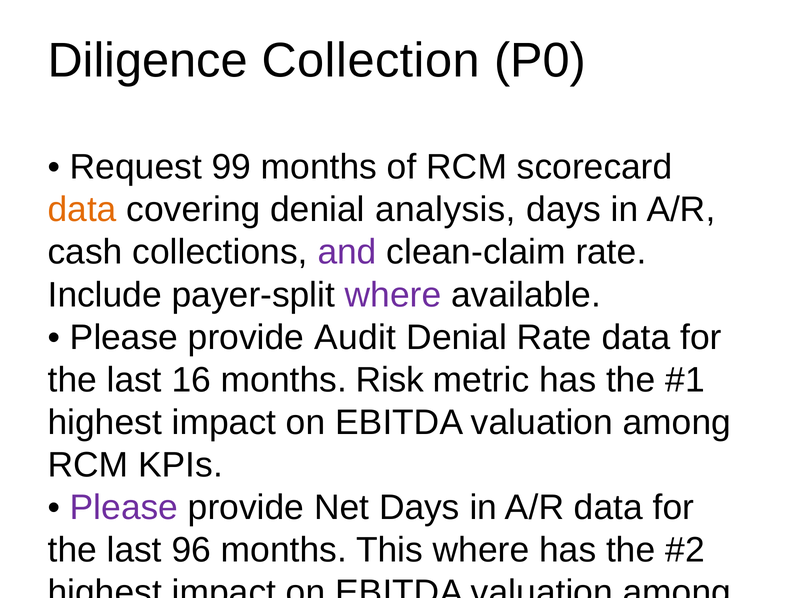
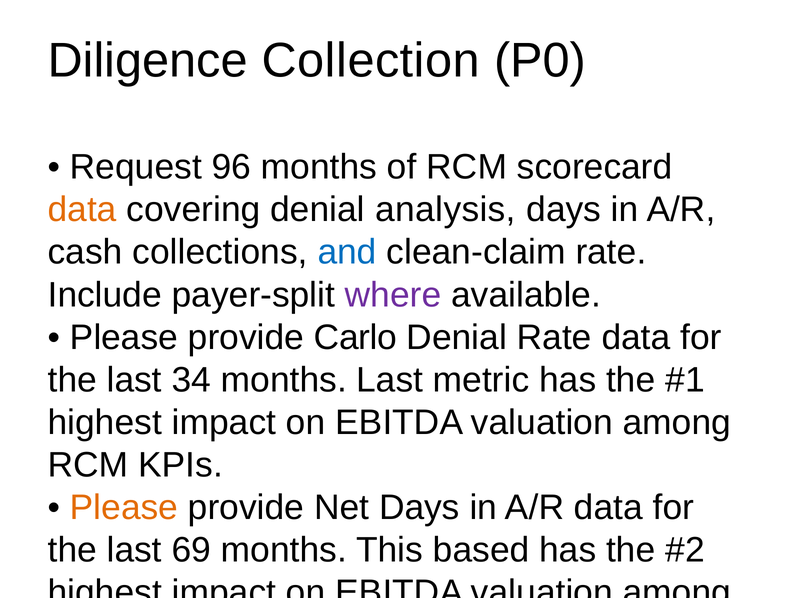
99: 99 -> 96 (231, 167)
and colour: purple -> blue (347, 252)
Audit: Audit -> Carlo (356, 337)
16: 16 -> 34 (191, 380)
months Risk: Risk -> Last (390, 380)
Please colour: purple -> orange (124, 507)
96: 96 -> 69 (191, 550)
This where: where -> based (481, 550)
